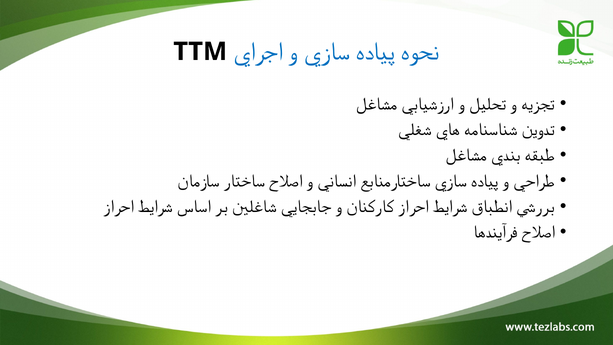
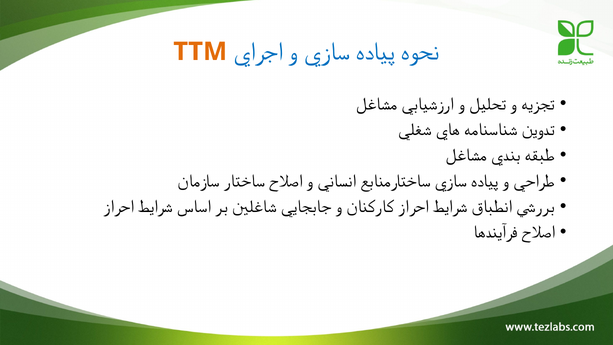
TTM colour: black -> orange (200, 52)
